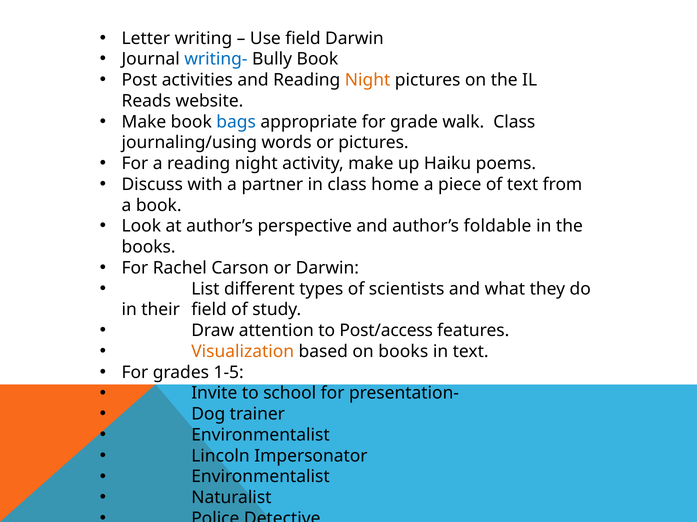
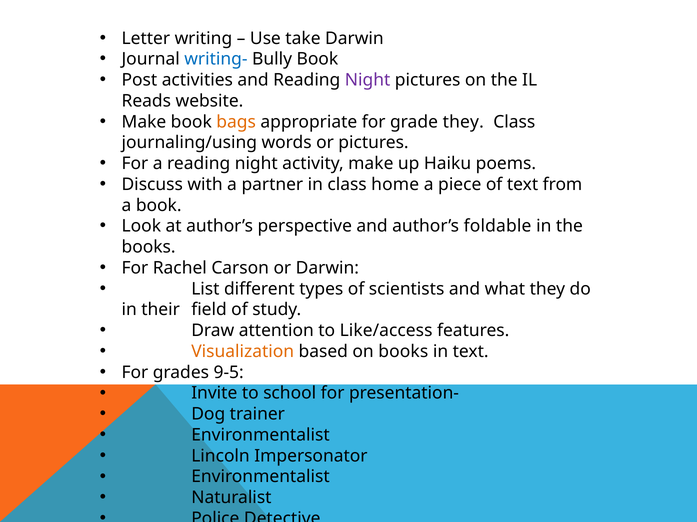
Use field: field -> take (303, 38)
Night colour: orange -> purple (368, 80)
bags colour: blue -> orange (236, 122)
grade walk: walk -> they (463, 122)
Post/access: Post/access -> Like/access (386, 331)
1-5: 1-5 -> 9-5 (229, 373)
